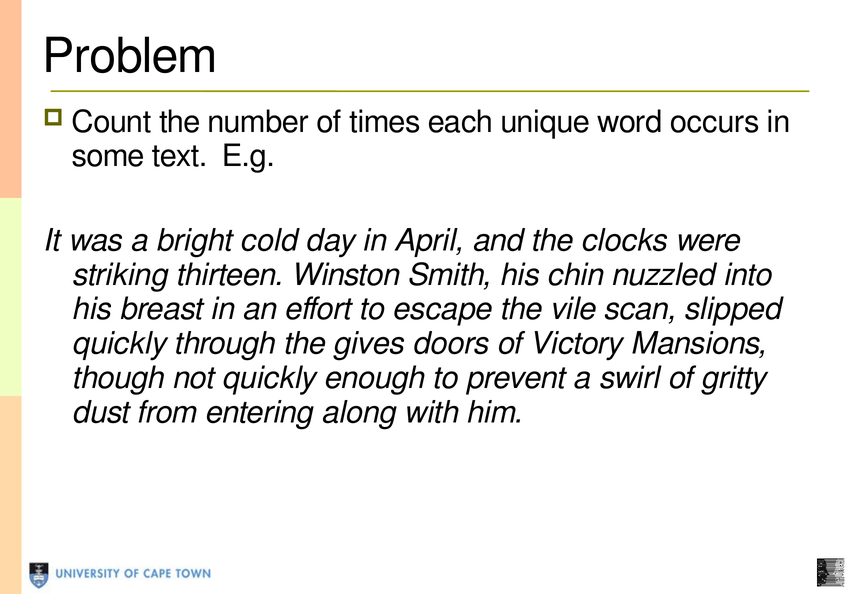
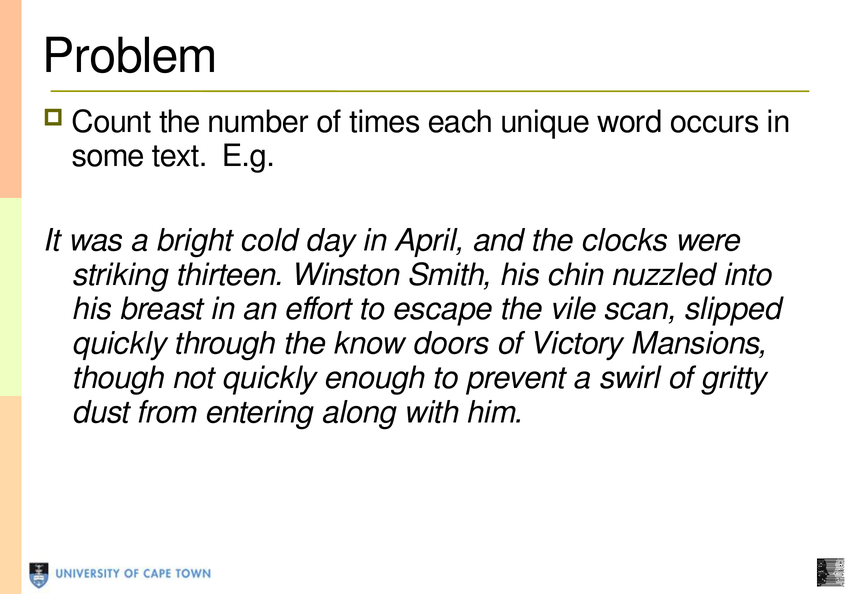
gives: gives -> know (368, 344)
